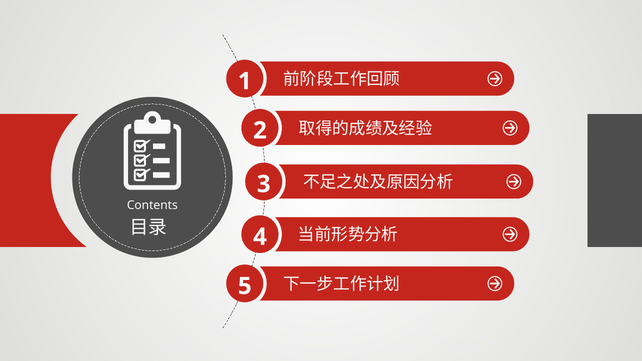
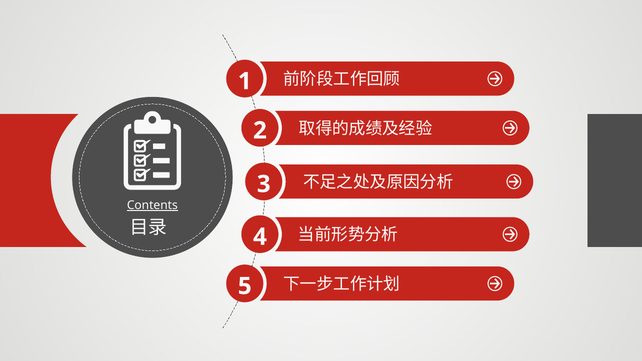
Contents underline: none -> present (152, 205)
